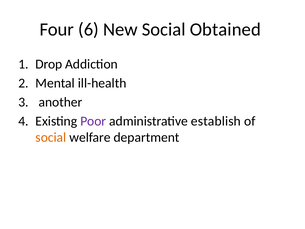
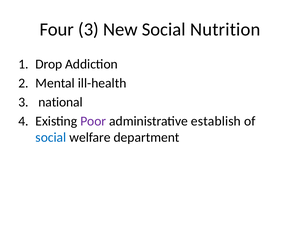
Four 6: 6 -> 3 (89, 30)
Obtained: Obtained -> Nutrition (225, 30)
another: another -> national (61, 102)
social colour: orange -> blue (51, 137)
